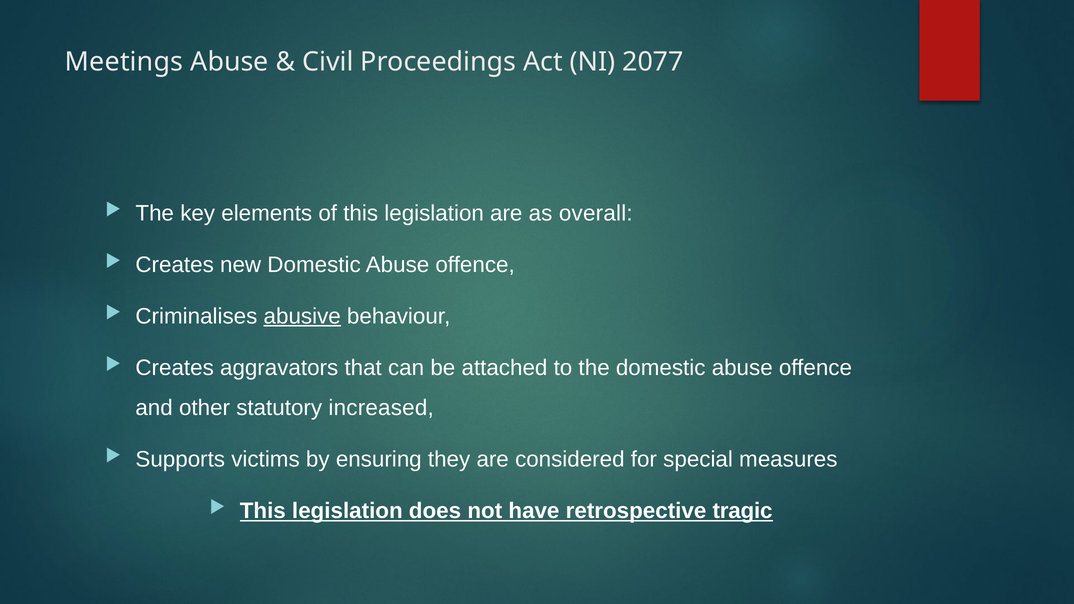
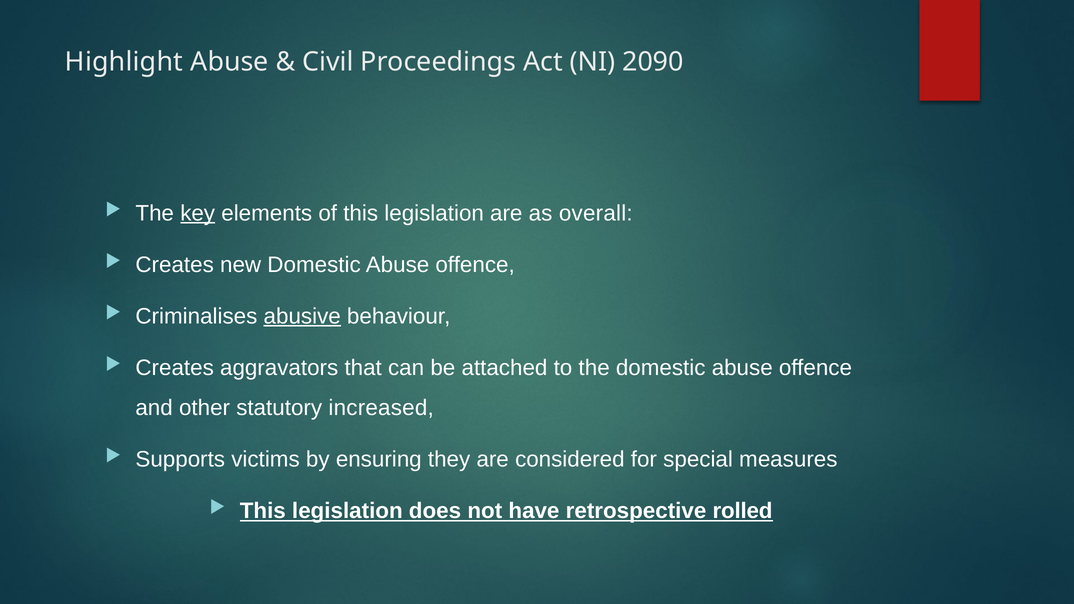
Meetings: Meetings -> Highlight (124, 62)
2077: 2077 -> 2090 (653, 62)
key underline: none -> present (198, 213)
tragic: tragic -> rolled (742, 511)
